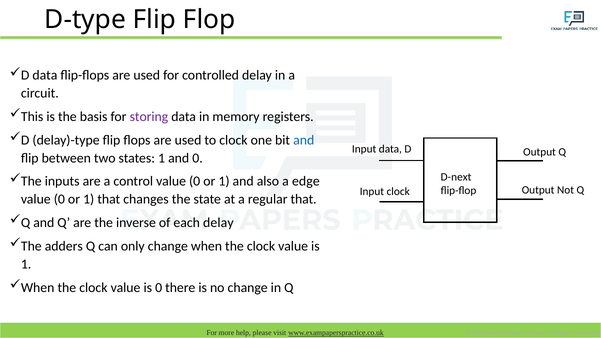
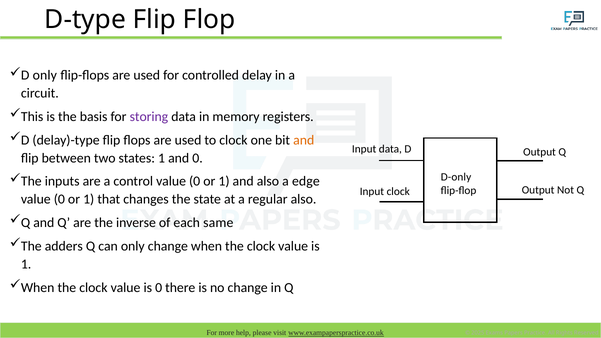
D data: data -> only (45, 75)
and colour: blue -> orange (304, 140)
D-next: D-next -> D-only (456, 177)
regular that: that -> also (304, 199)
each delay: delay -> same (218, 223)
